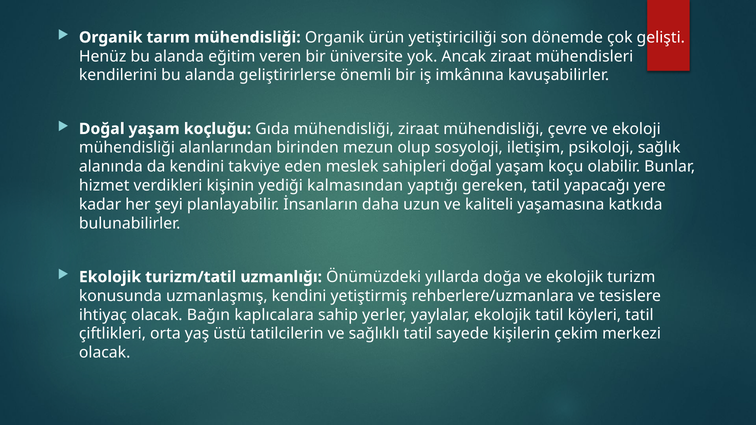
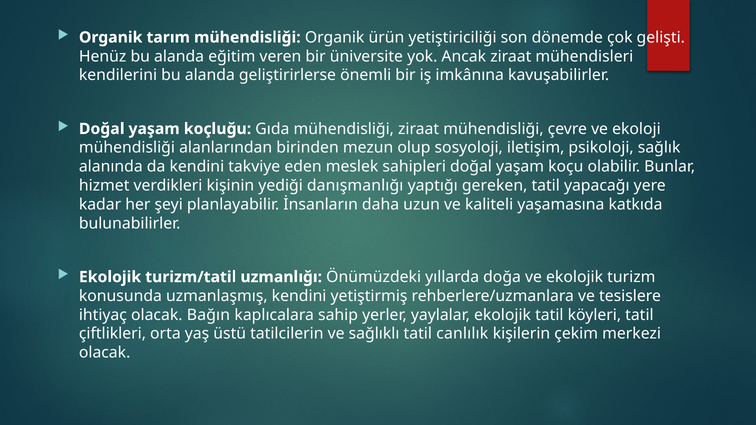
kalmasından: kalmasından -> danışmanlığı (355, 186)
sayede: sayede -> canlılık (462, 334)
